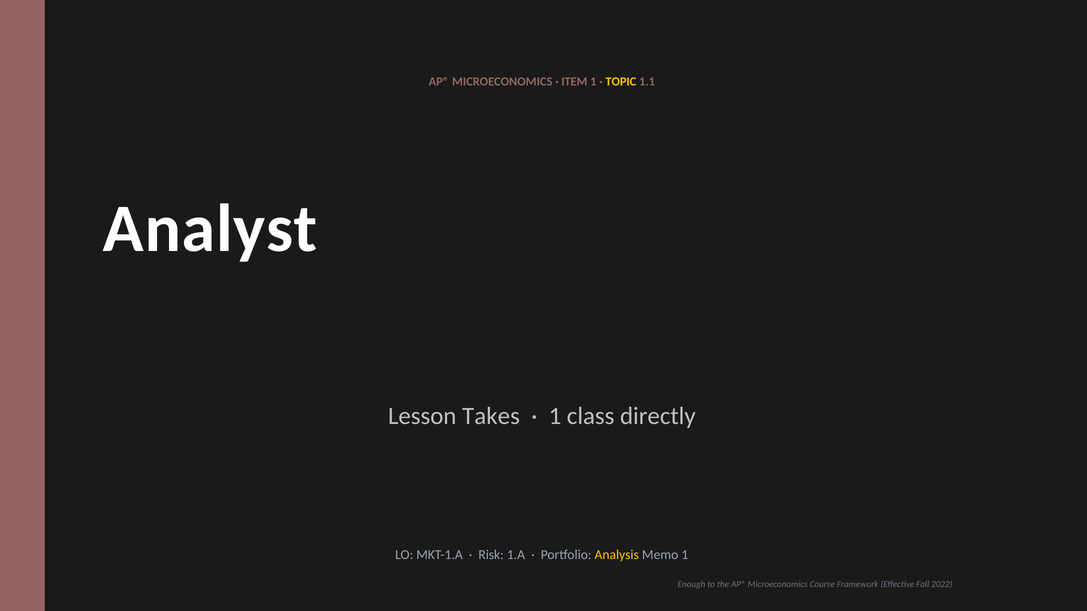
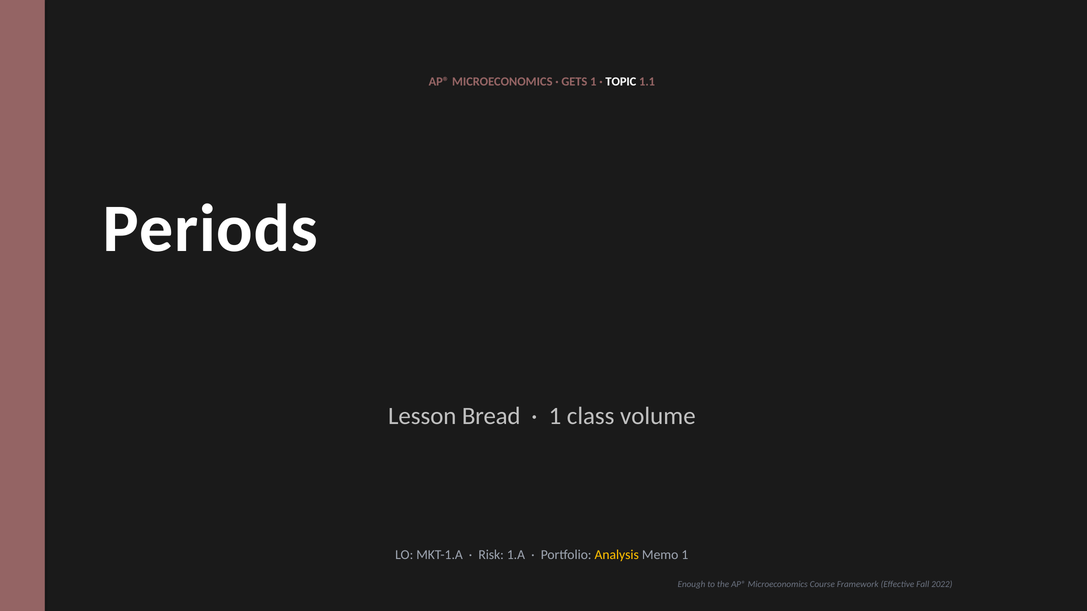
ITEM: ITEM -> GETS (574, 82)
TOPIC colour: yellow -> white (621, 82)
Analyst: Analyst -> Periods (210, 229)
Takes: Takes -> Bread (491, 416)
directly: directly -> volume (658, 416)
